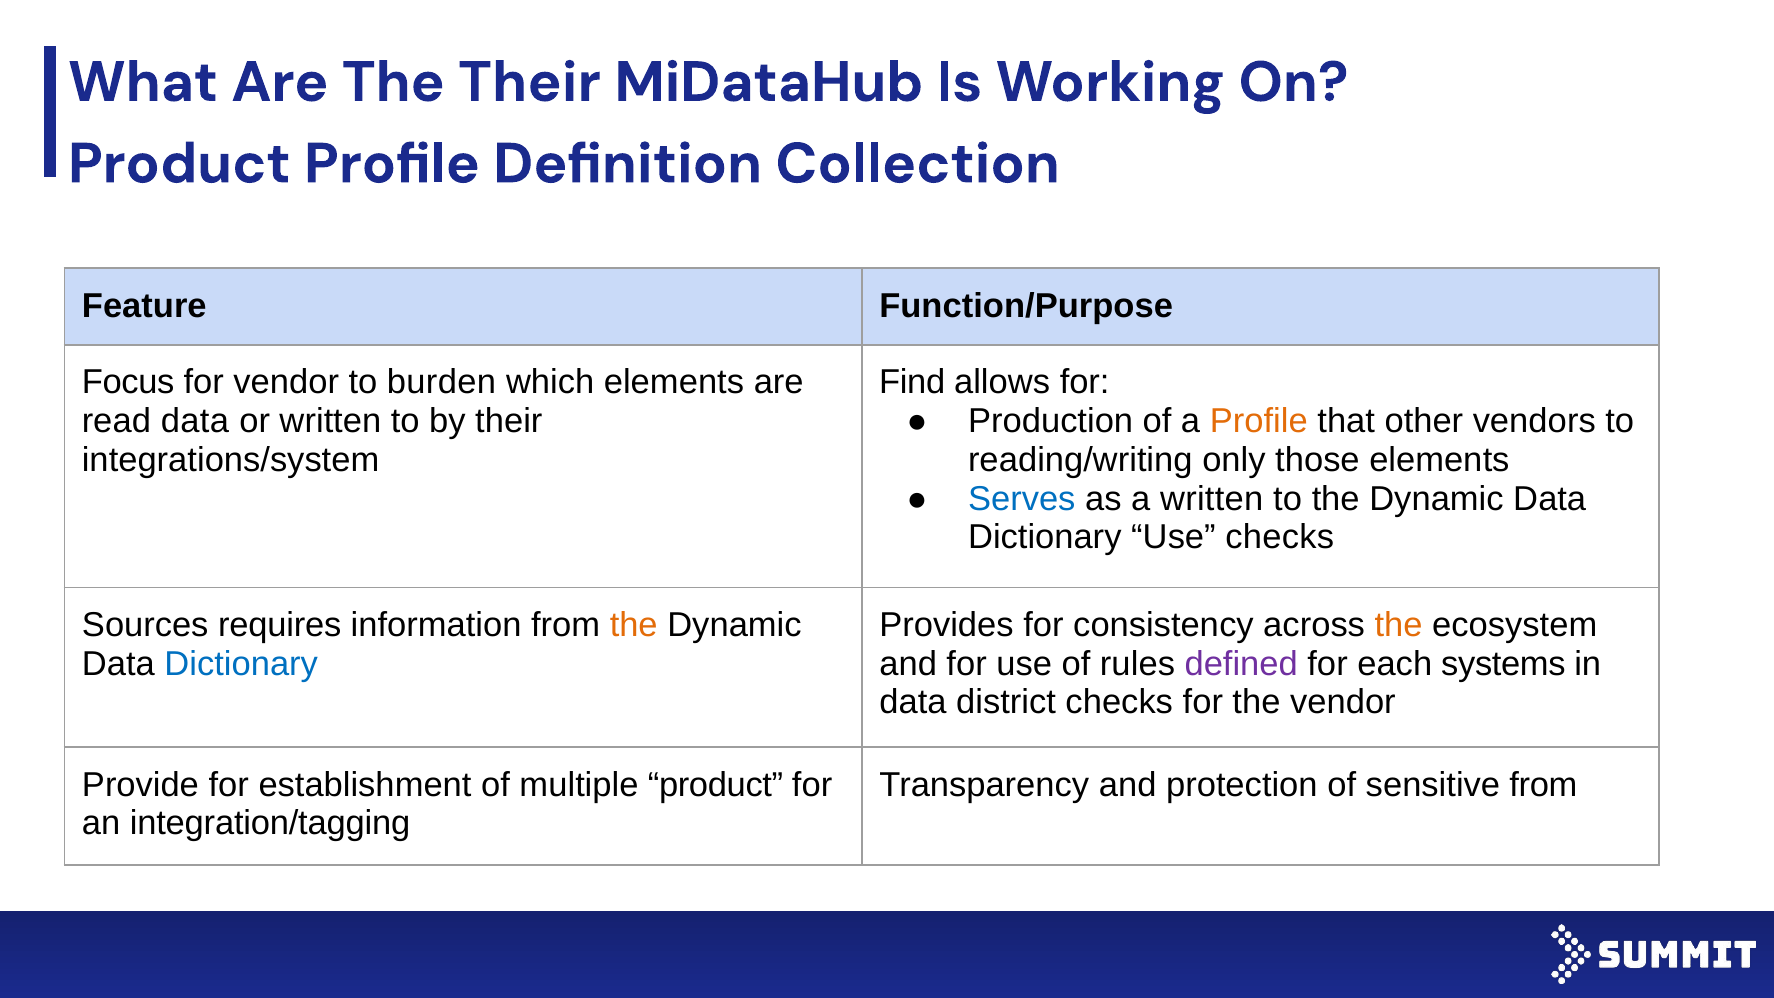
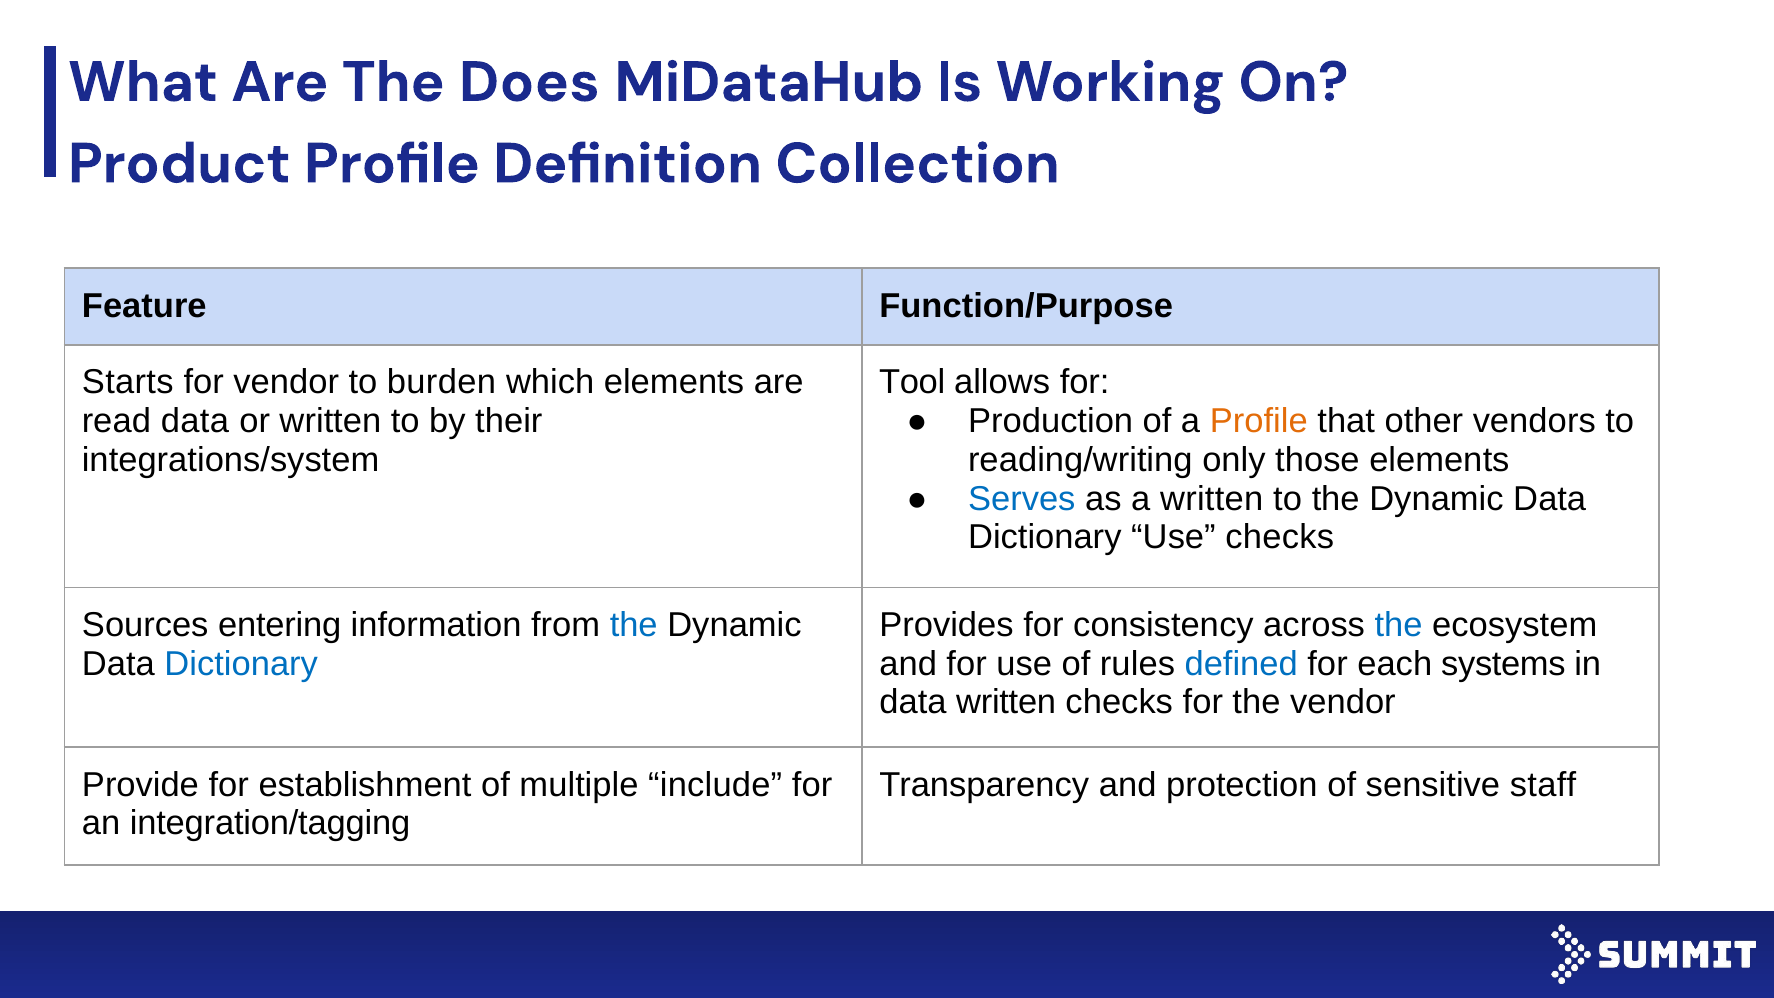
The Their: Their -> Does (529, 82)
Focus: Focus -> Starts (128, 382)
Find: Find -> Tool (912, 382)
requires: requires -> entering (280, 625)
the colour: orange -> blue (634, 625)
the colour: orange -> blue (1399, 625)
defined colour: purple -> blue (1241, 664)
data district: district -> written (1006, 702)
multiple product: product -> include (715, 785)
sensitive from: from -> staff (1543, 785)
